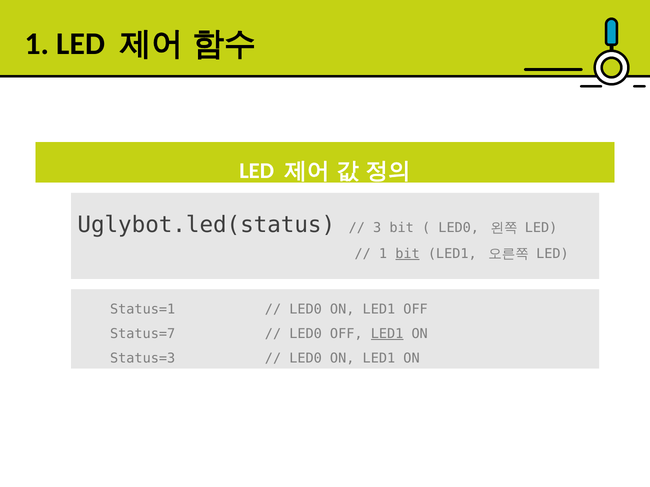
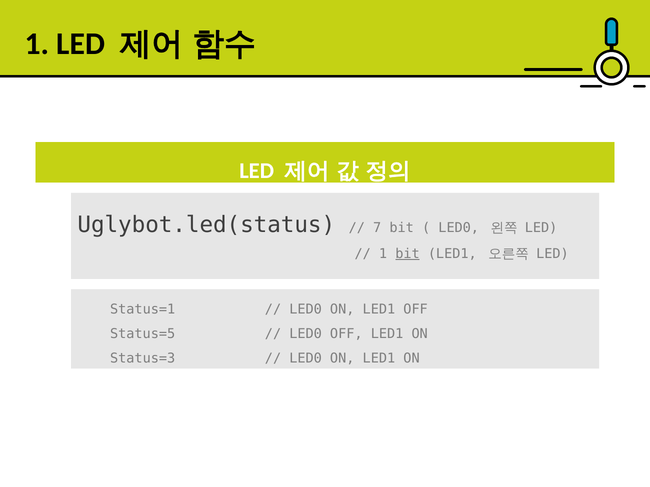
3: 3 -> 7 (377, 228)
Status=7: Status=7 -> Status=5 (143, 334)
LED1 underline: present -> none (387, 334)
